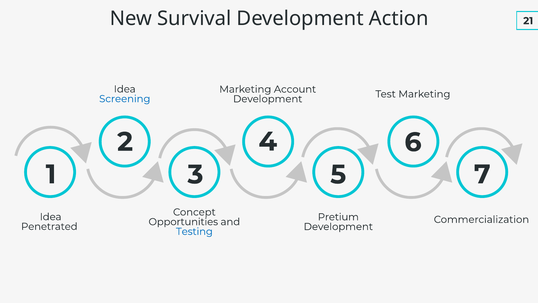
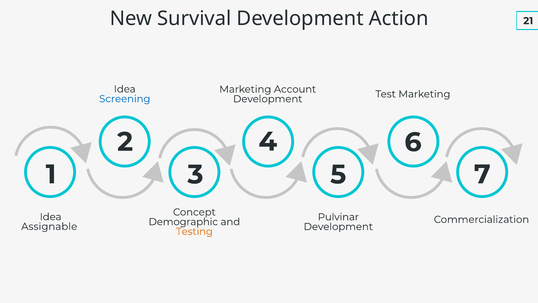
Pretium: Pretium -> Pulvinar (338, 217)
Opportunities: Opportunities -> Demographic (183, 222)
Penetrated: Penetrated -> Assignable (49, 226)
Testing colour: blue -> orange (194, 231)
